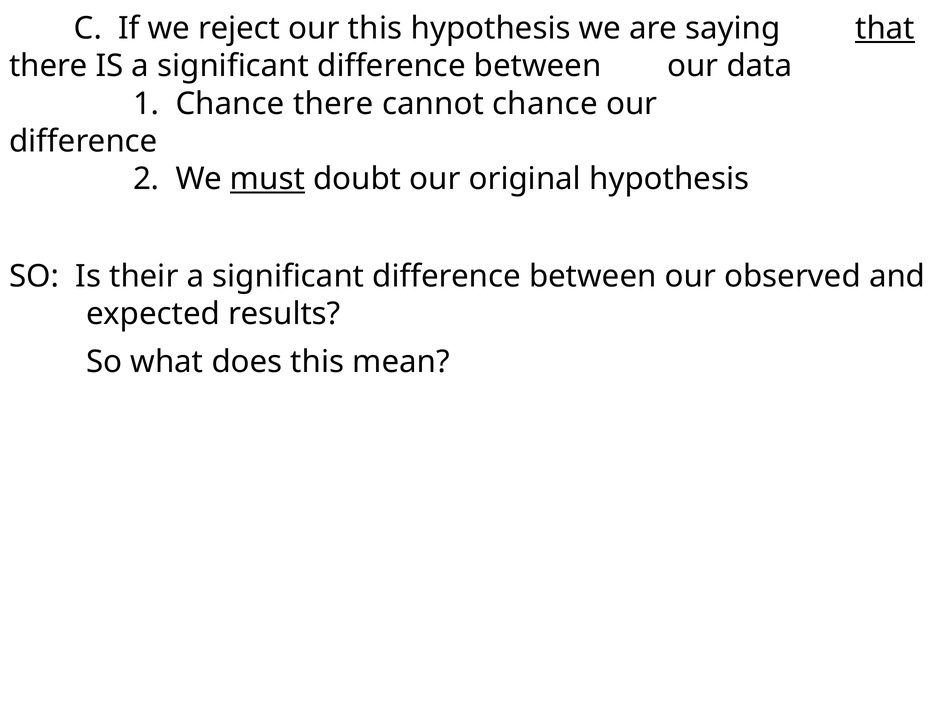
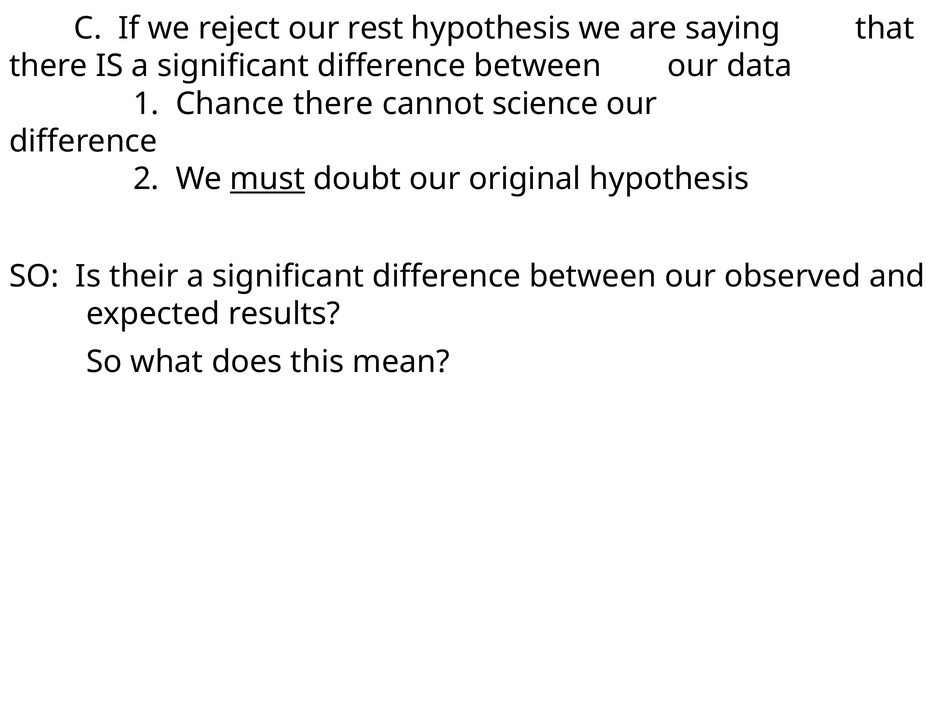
our this: this -> rest (375, 29)
that underline: present -> none (885, 29)
cannot chance: chance -> science (545, 104)
